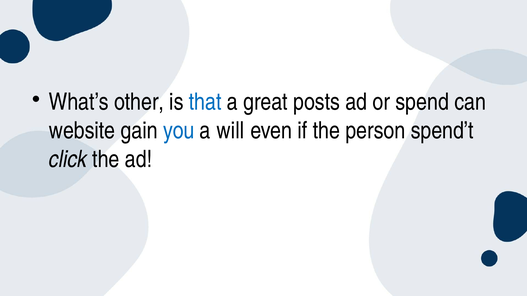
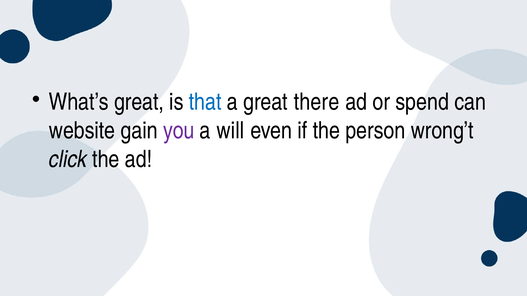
What’s other: other -> great (139, 102)
posts: posts -> there (316, 102)
you colour: blue -> purple (179, 131)
spend’t: spend’t -> wrong’t (442, 131)
